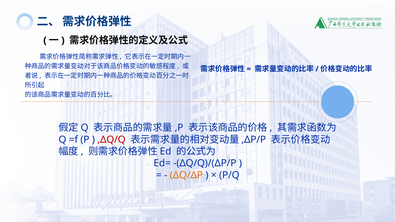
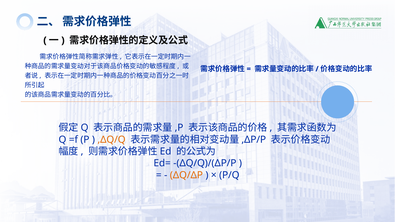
,ΔQ/Q colour: red -> orange (112, 140)
